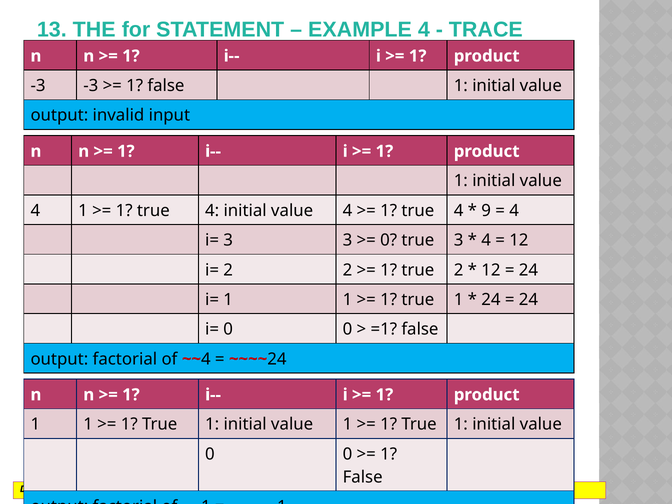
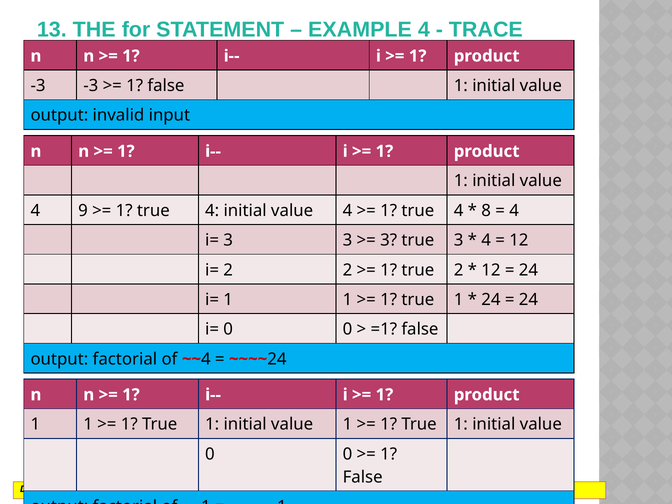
4 1: 1 -> 9 (83, 211)
9: 9 -> 8 (486, 211)
0: 0 -> 3 (389, 240)
